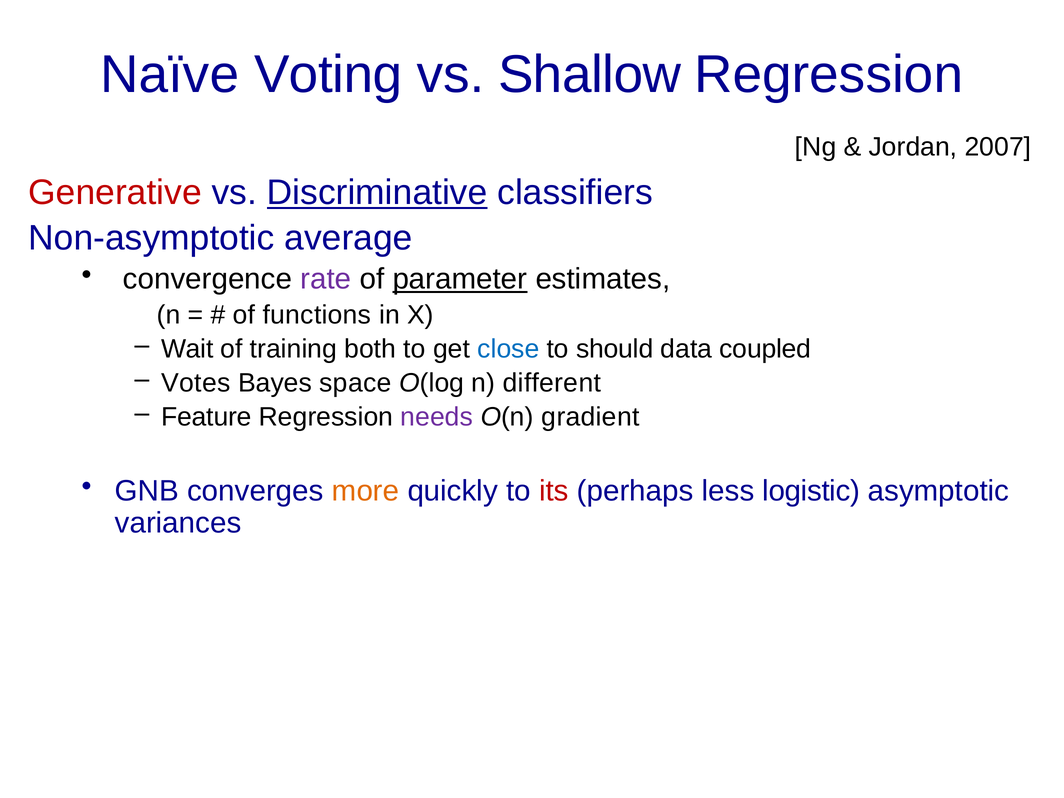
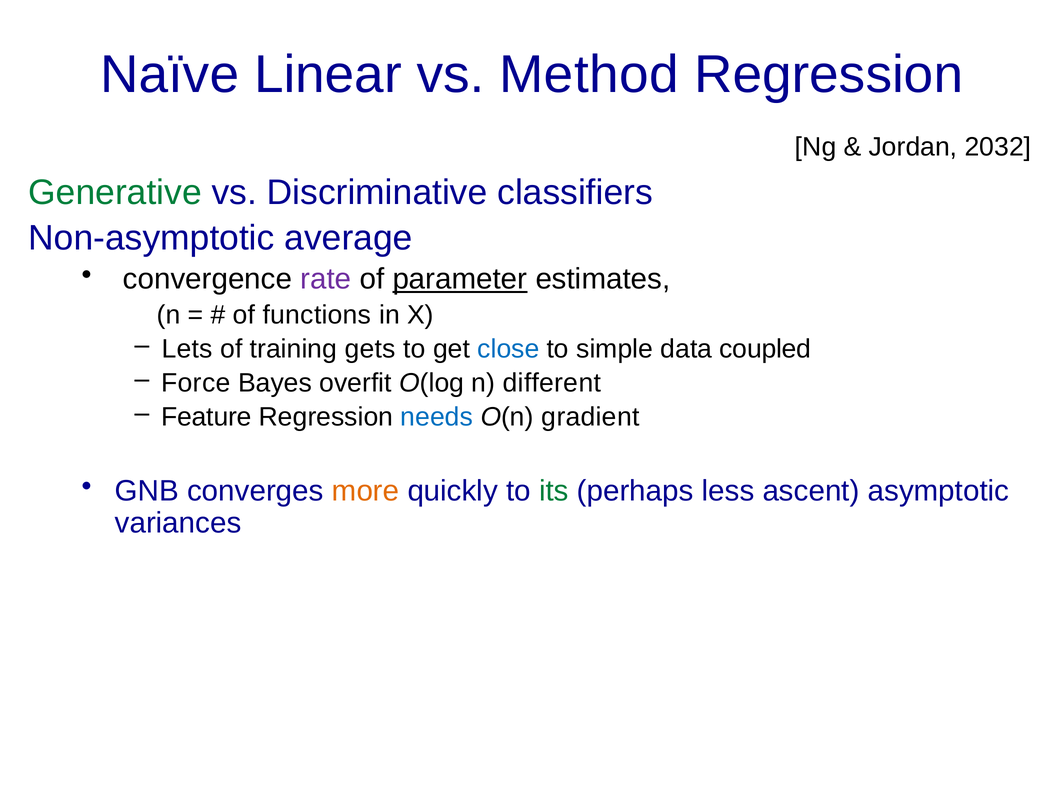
Voting: Voting -> Linear (328, 75)
Shallow: Shallow -> Method (589, 75)
2007: 2007 -> 2032 (998, 147)
Generative colour: red -> green (115, 193)
Discriminative underline: present -> none (377, 193)
Wait: Wait -> Lets (187, 349)
both: both -> gets (370, 349)
should: should -> simple (615, 349)
Votes: Votes -> Force (196, 383)
space: space -> overfit (356, 383)
needs colour: purple -> blue (437, 417)
its colour: red -> green (554, 491)
logistic: logistic -> ascent (811, 491)
